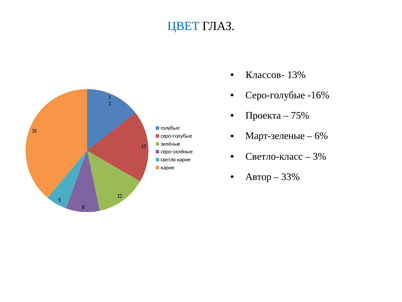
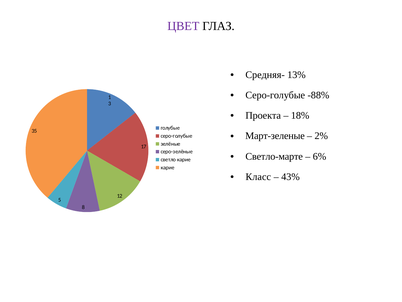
ЦВЕТ colour: blue -> purple (183, 26)
Классов-: Классов- -> Средняя- (265, 75)
-16%: -16% -> -88% (318, 95)
75%: 75% -> 18% (300, 115)
6%: 6% -> 2% (321, 136)
Светло-класс: Светло-класс -> Светло-марте (274, 156)
3%: 3% -> 6% (320, 156)
Автор: Автор -> Класс (258, 177)
33%: 33% -> 43% (291, 177)
